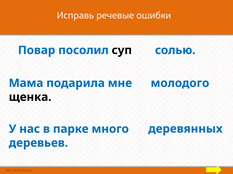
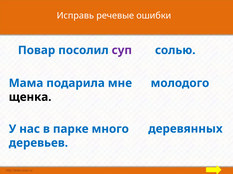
суп colour: black -> purple (122, 50)
